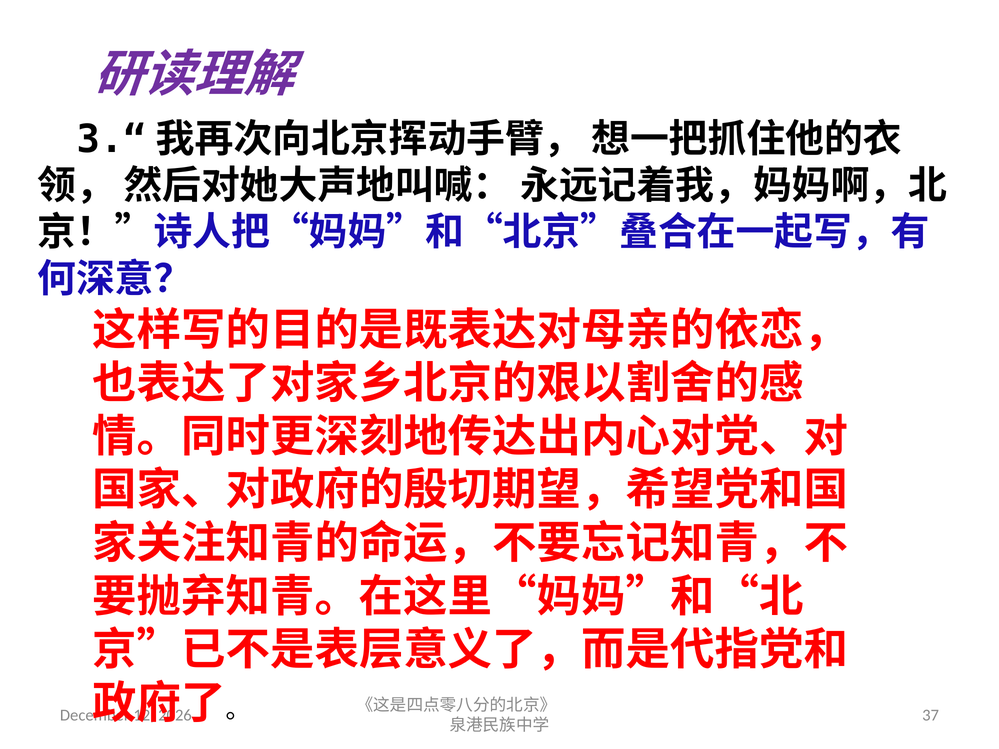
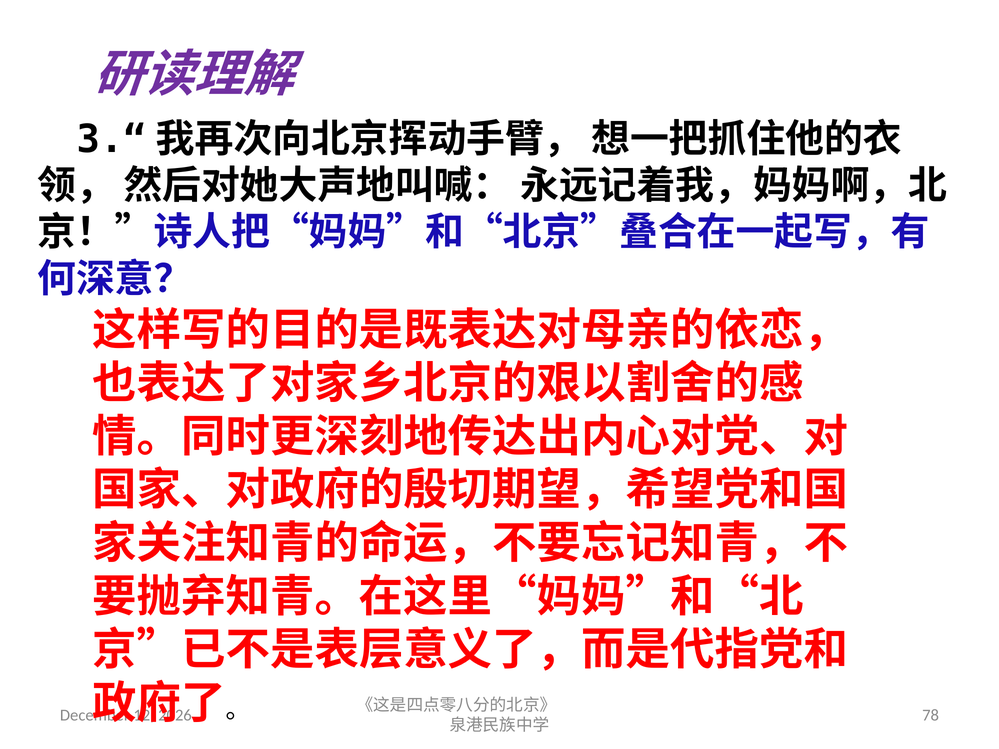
37: 37 -> 78 (931, 715)
